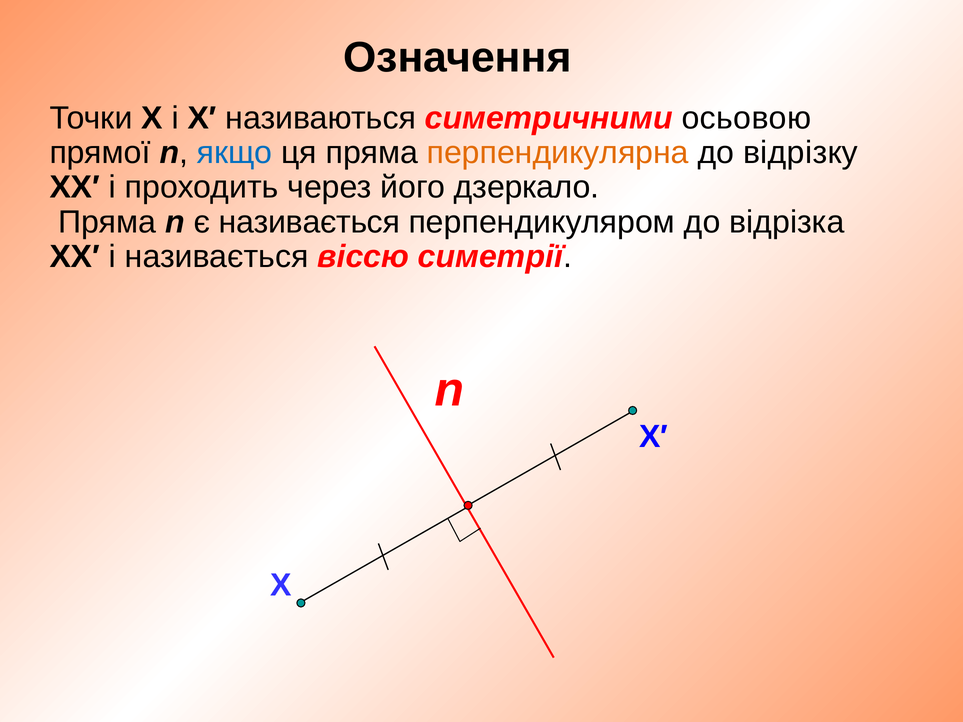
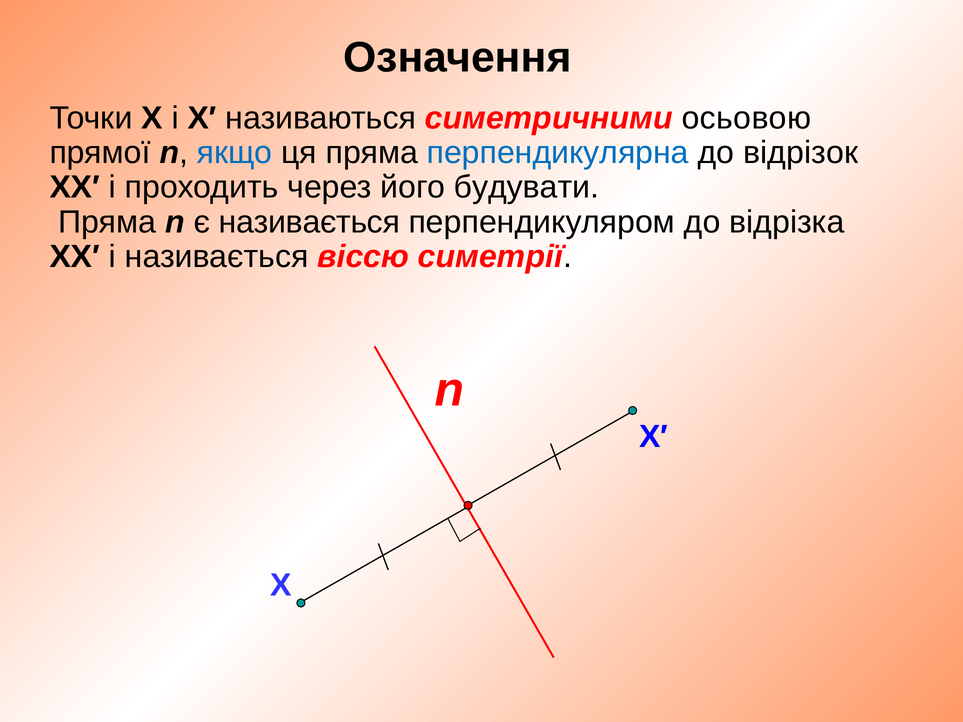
перпендикулярна colour: orange -> blue (558, 153)
відрізку: відрізку -> відрізок (801, 153)
дзеркало: дзеркало -> будувати (526, 187)
